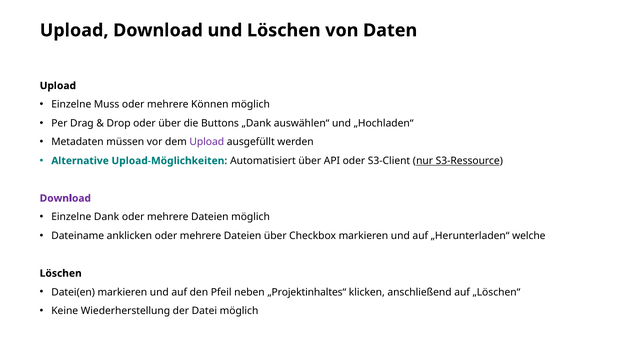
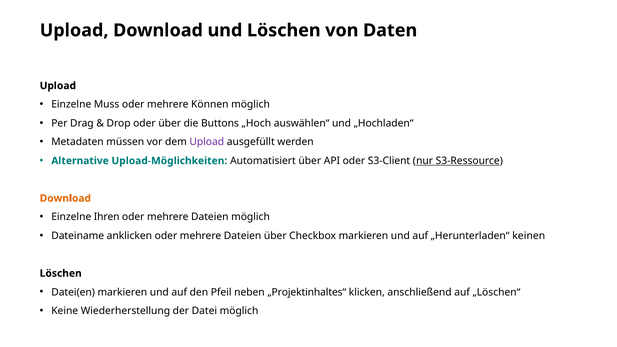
„Dank: „Dank -> „Hoch (256, 123)
Download colour: purple -> orange (65, 198)
Dank: Dank -> Ihren (107, 217)
welche: welche -> keinen (529, 236)
